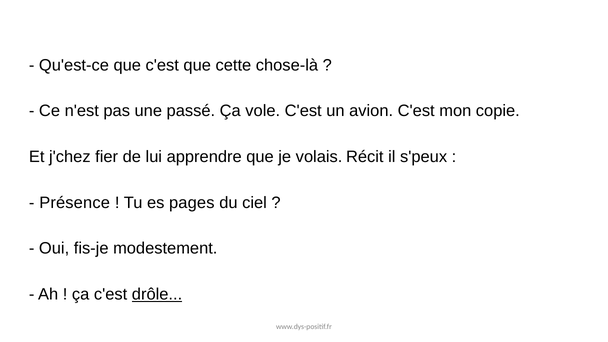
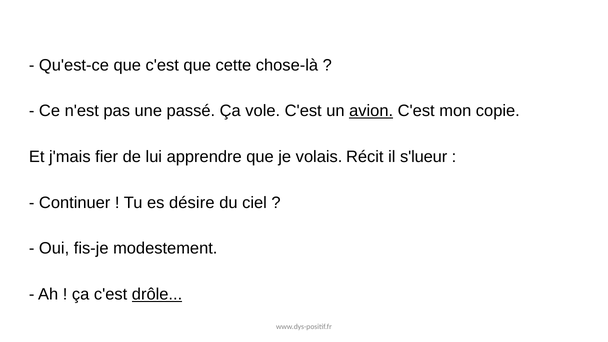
avion underline: none -> present (371, 111)
j'chez: j'chez -> j'mais (70, 157)
s'peux: s'peux -> s'lueur (424, 157)
Présence: Présence -> Continuer (75, 203)
pages: pages -> désire (192, 203)
